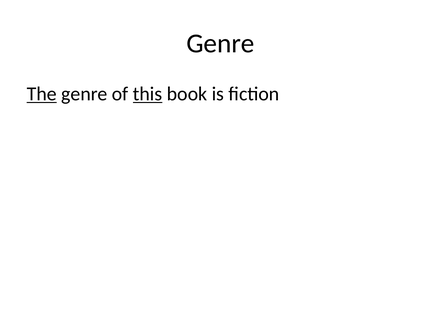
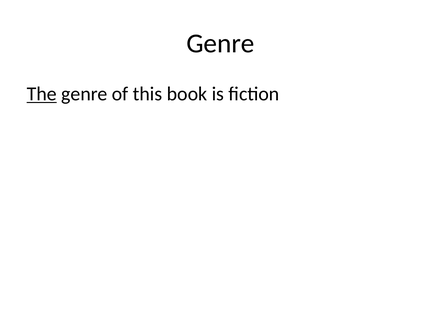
this underline: present -> none (148, 94)
